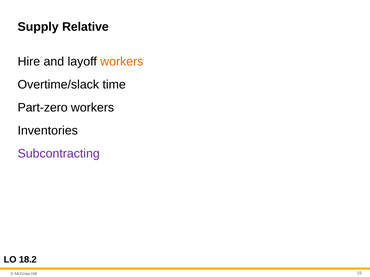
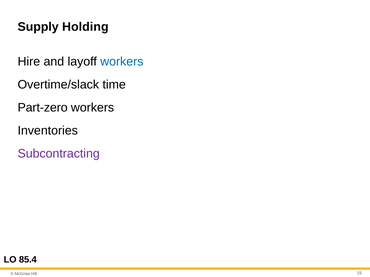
Relative: Relative -> Holding (85, 27)
workers colour: orange -> blue (122, 62)
18.2: 18.2 -> 85.4 (28, 260)
